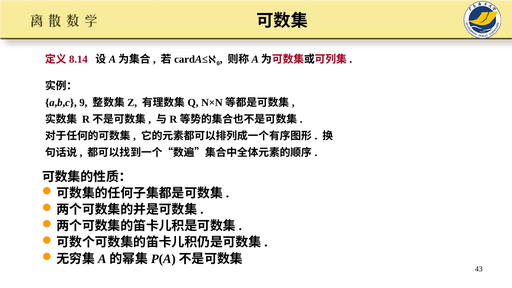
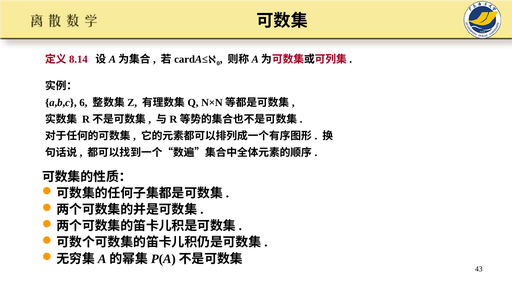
9: 9 -> 6 (83, 103)
